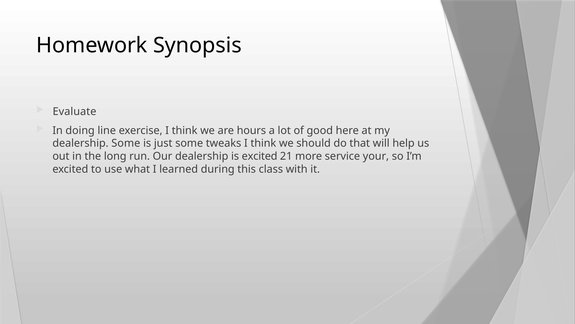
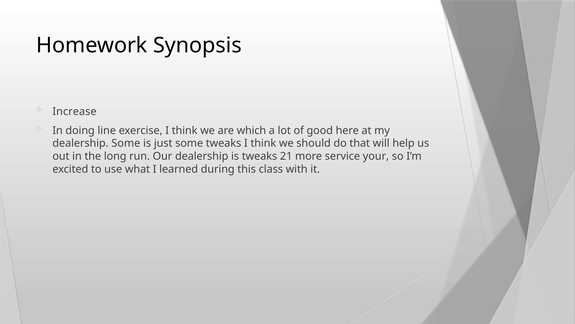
Evaluate: Evaluate -> Increase (75, 111)
hours: hours -> which (251, 130)
is excited: excited -> tweaks (260, 156)
